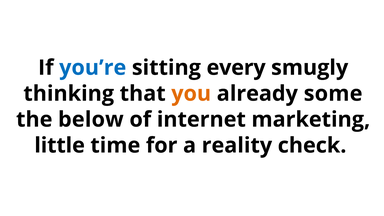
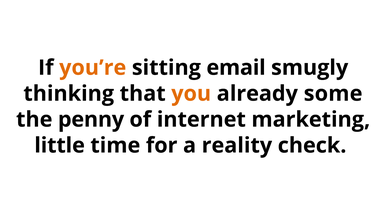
you’re colour: blue -> orange (93, 68)
every: every -> email (236, 68)
below: below -> penny (91, 120)
